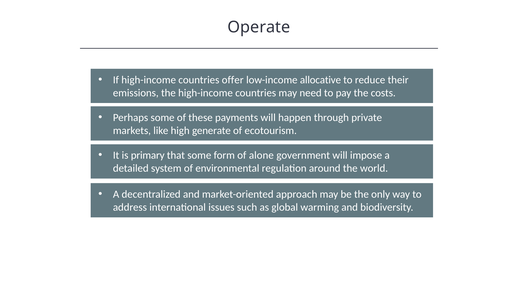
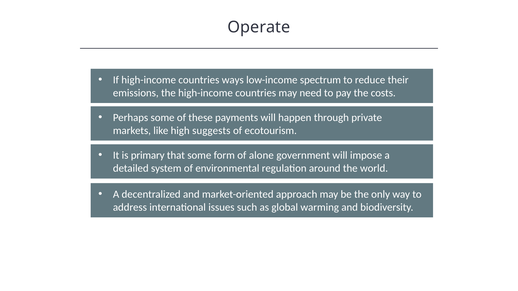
offer: offer -> ways (233, 80)
allocative: allocative -> spectrum (320, 80)
generate: generate -> suggests (211, 131)
